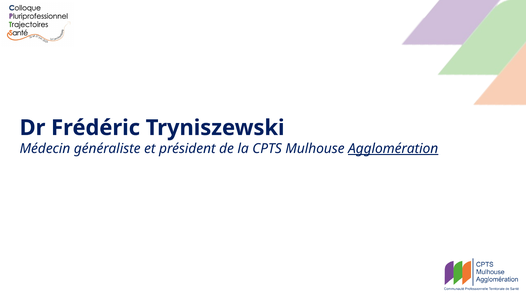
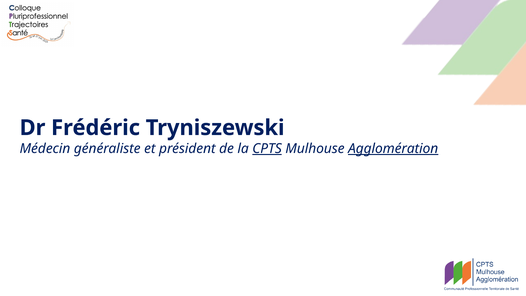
CPTS underline: none -> present (267, 149)
